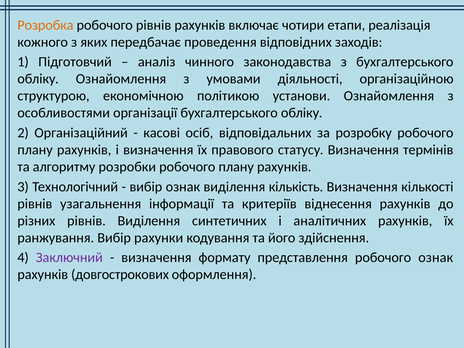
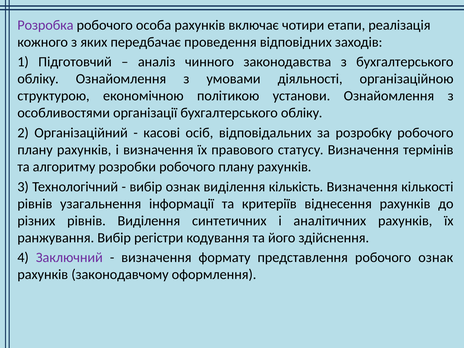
Розробка colour: orange -> purple (45, 25)
робочого рівнів: рівнів -> особа (154, 25)
рахунки: рахунки -> регістри (159, 238)
довгострокових: довгострокових -> законодавчому (120, 275)
